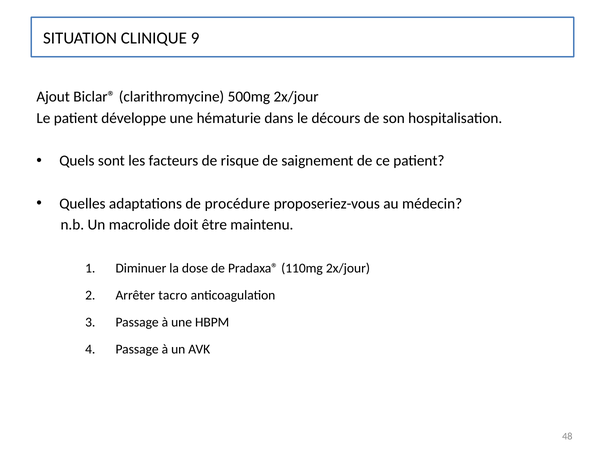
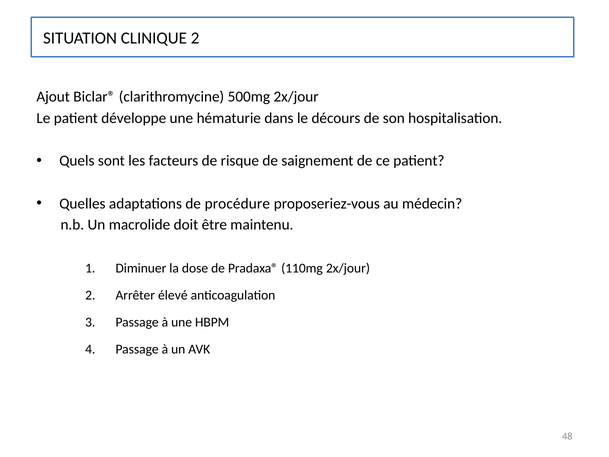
CLINIQUE 9: 9 -> 2 (195, 38)
tacro: tacro -> élevé (173, 295)
